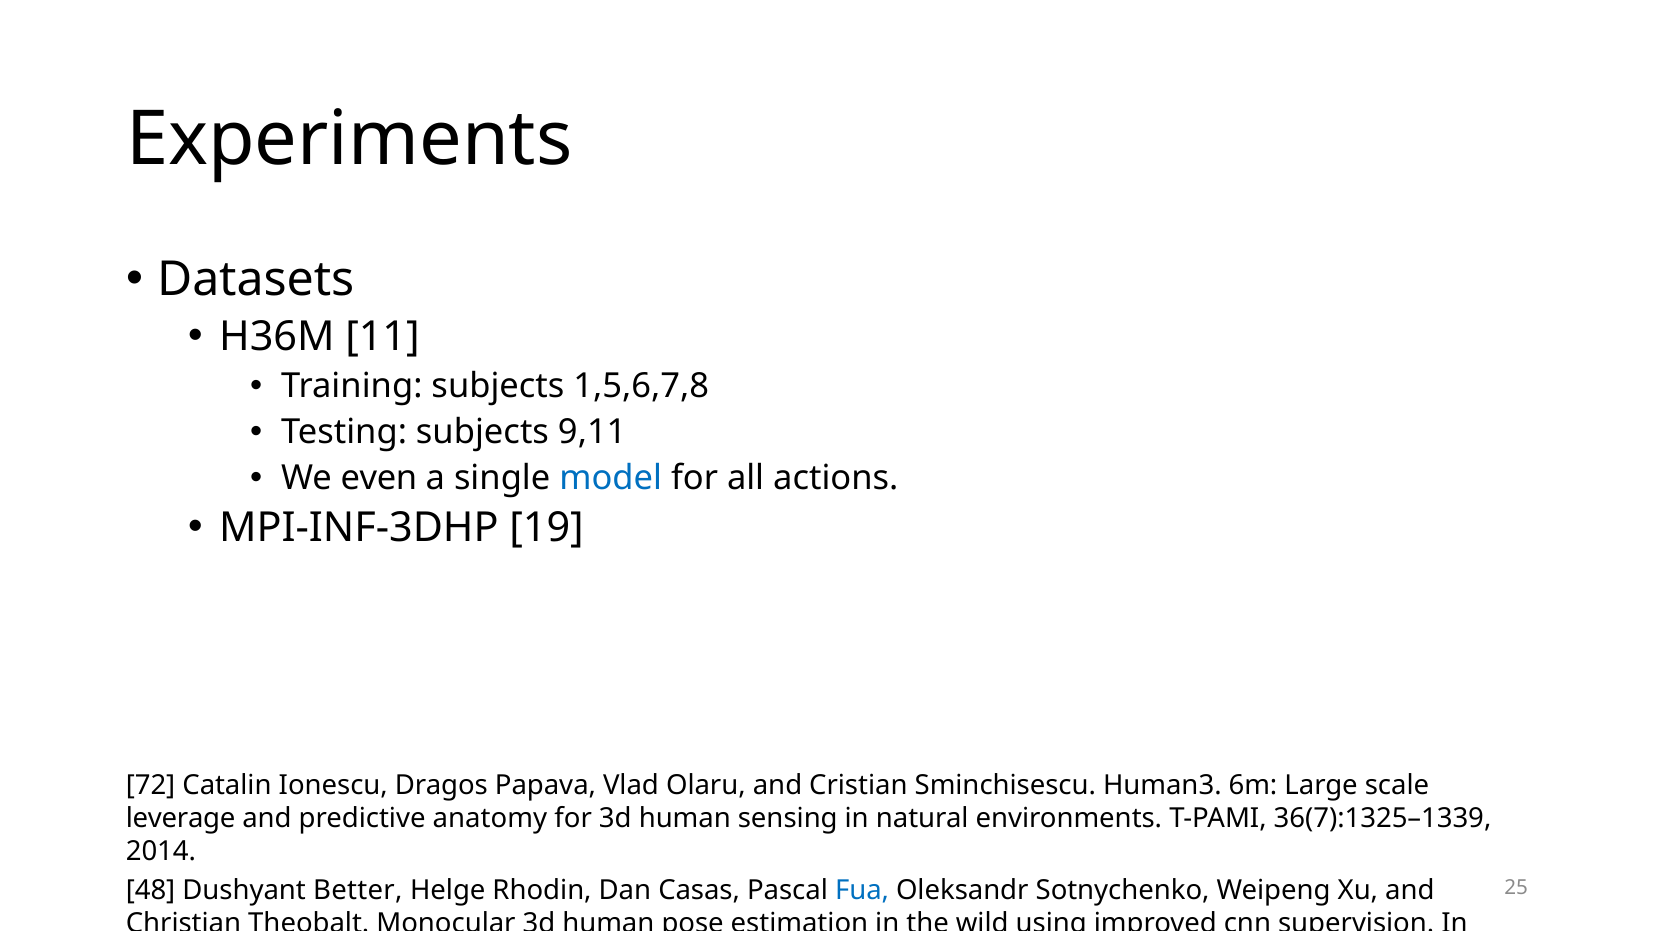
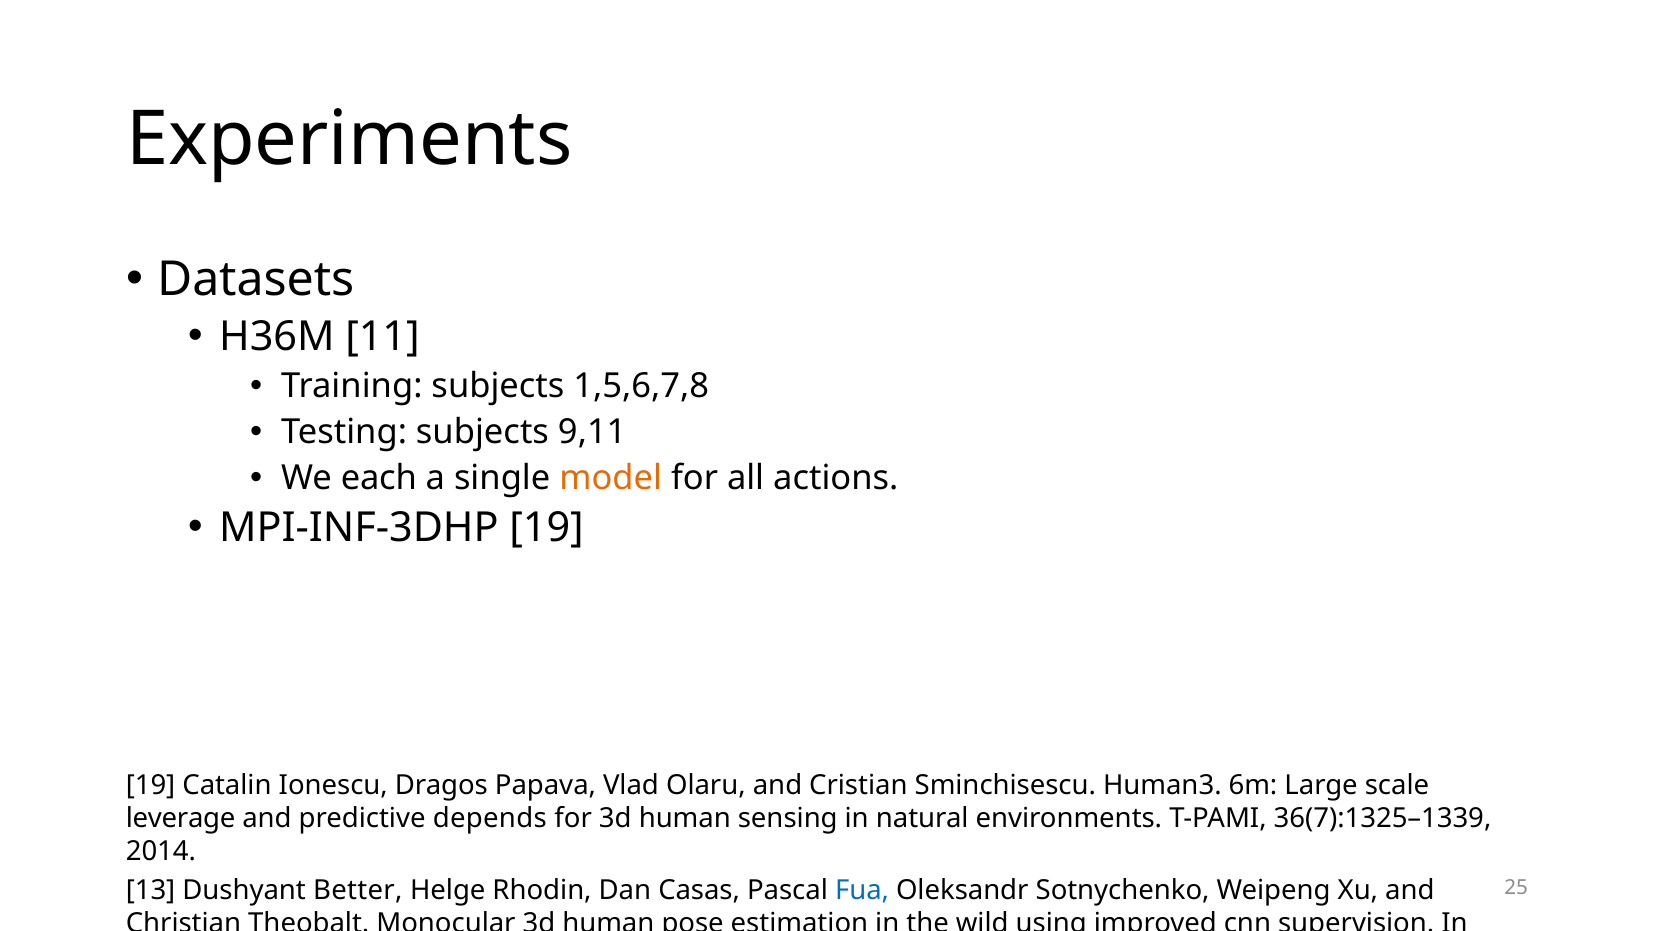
even: even -> each (379, 478)
model colour: blue -> orange (611, 478)
72: 72 -> 19 (151, 785)
anatomy: anatomy -> depends (490, 818)
48: 48 -> 13 (151, 889)
